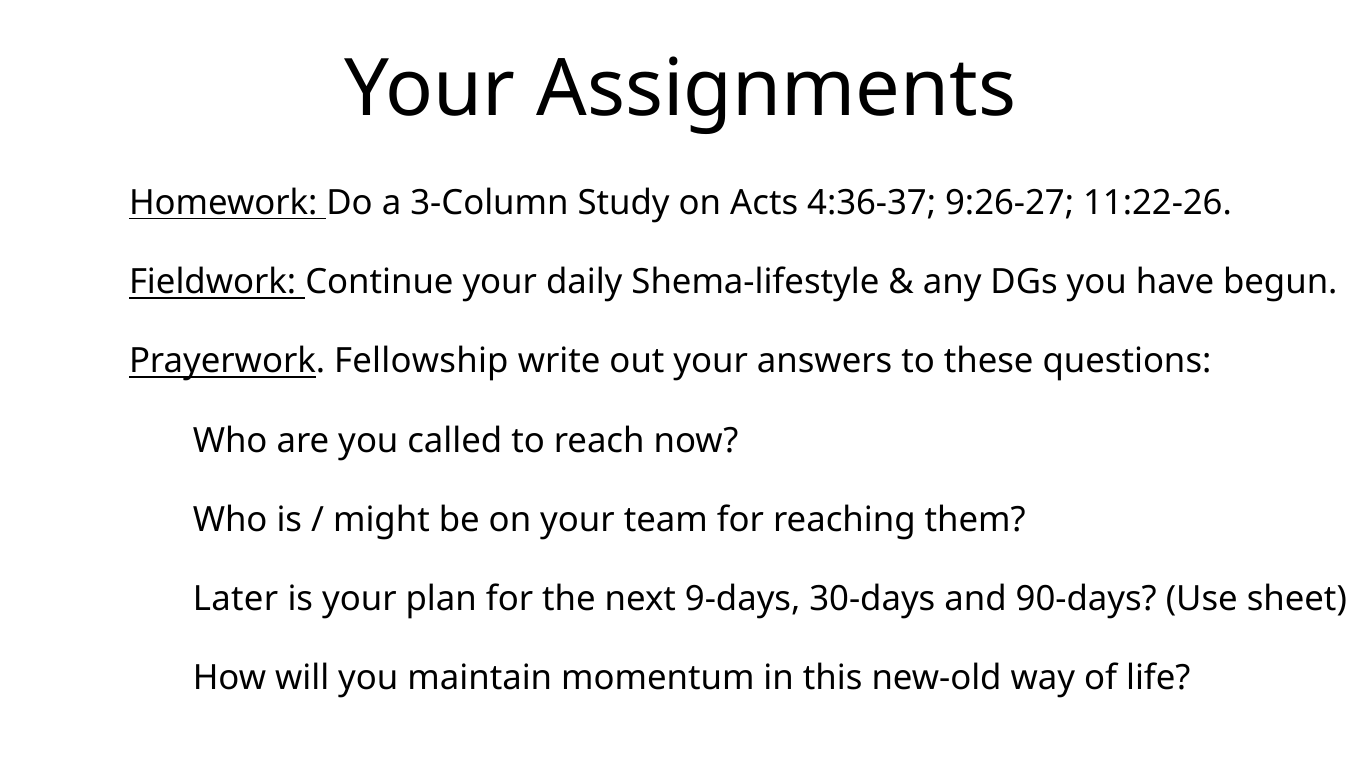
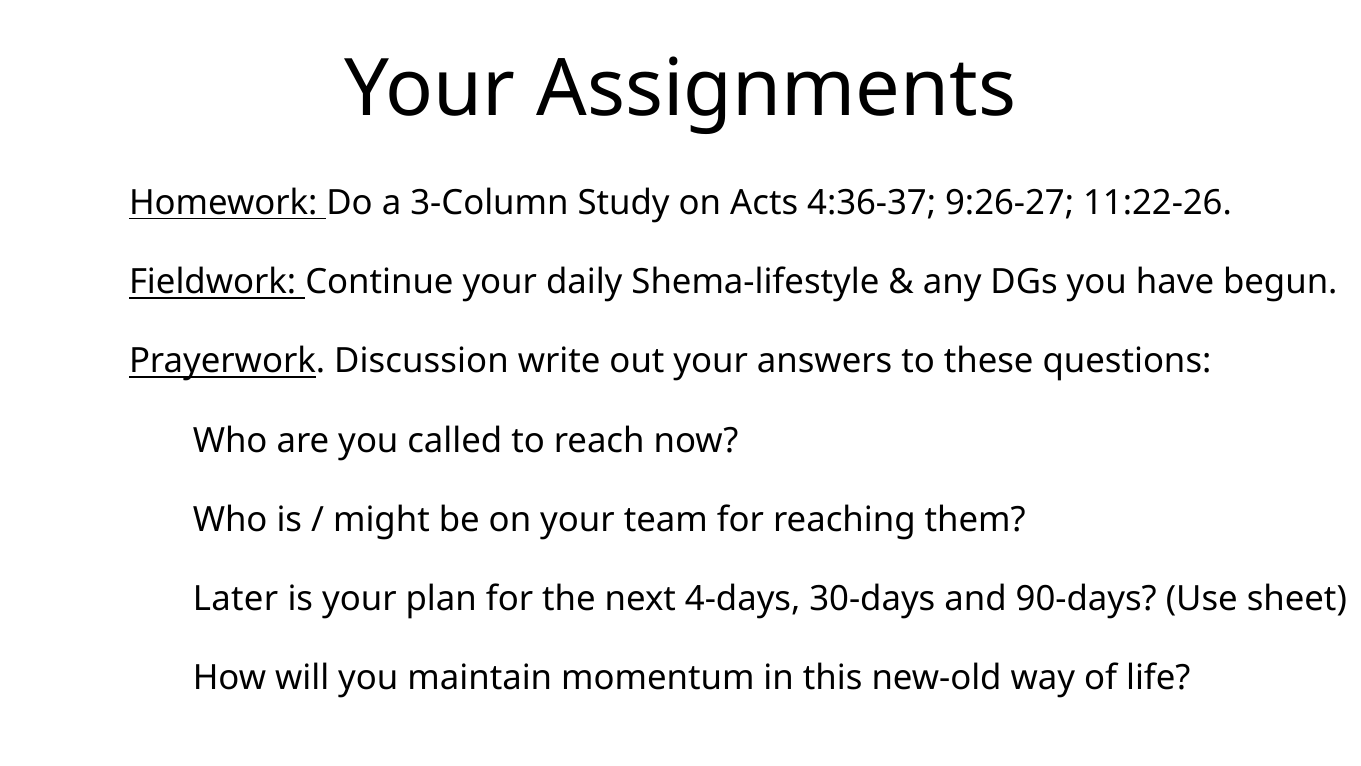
Fellowship: Fellowship -> Discussion (421, 361)
9-days: 9-days -> 4-days (743, 599)
